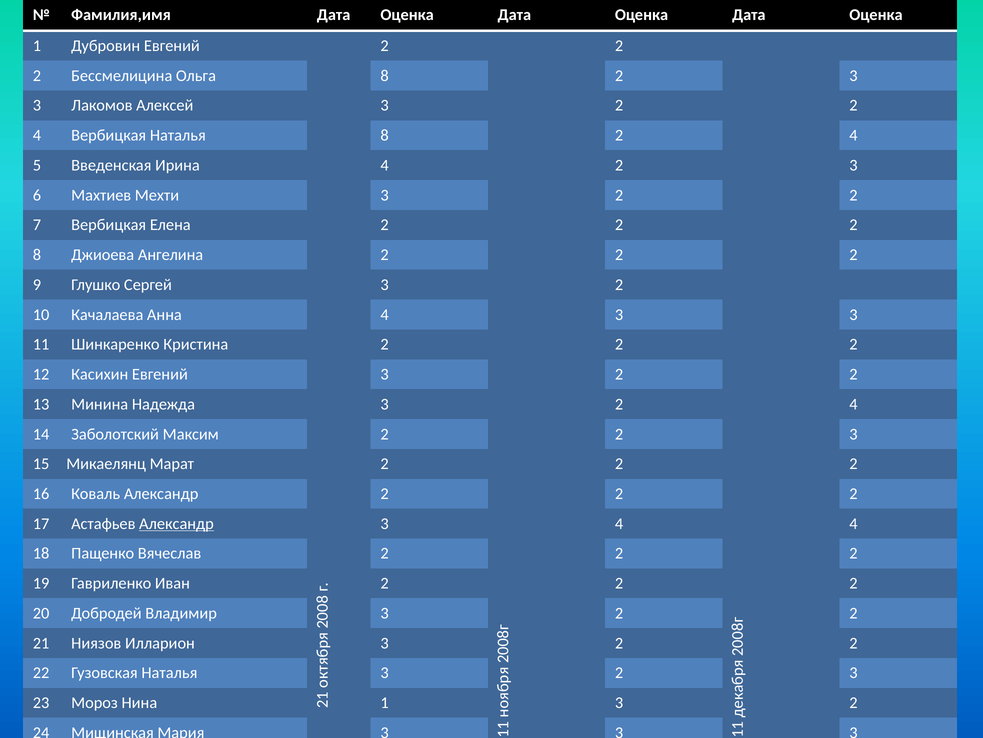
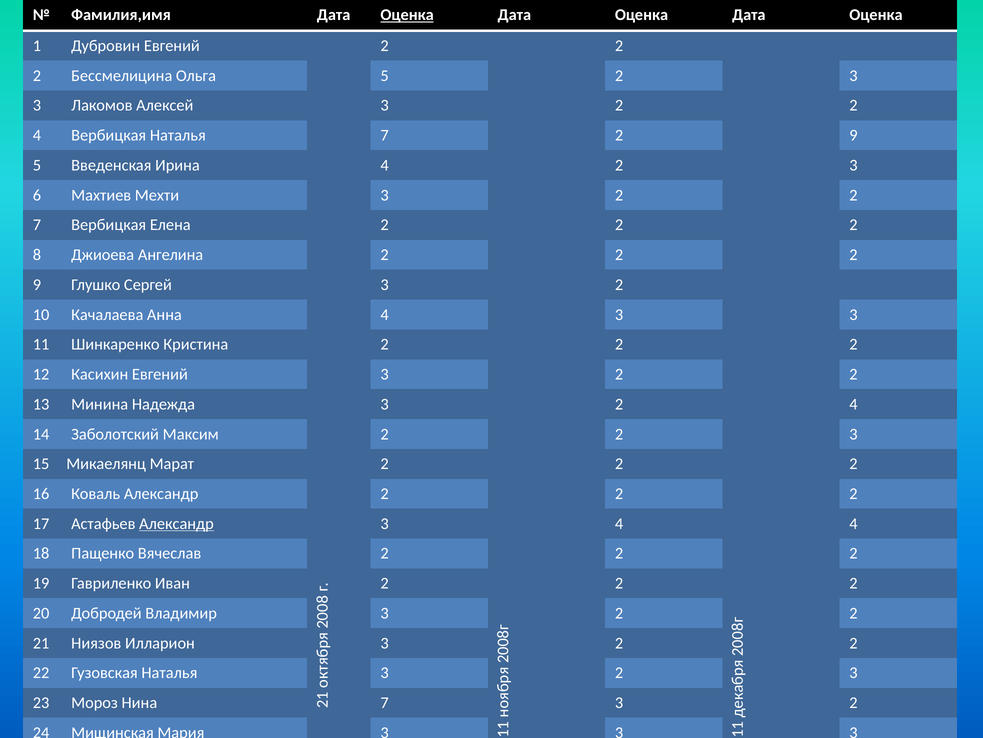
Оценка underline: none -> present (407, 15)
Ольга 8: 8 -> 5 (385, 76)
Наталья 8: 8 -> 7 (385, 135)
4: 4 -> 9 (854, 135)
Нина 1: 1 -> 7 (385, 702)
